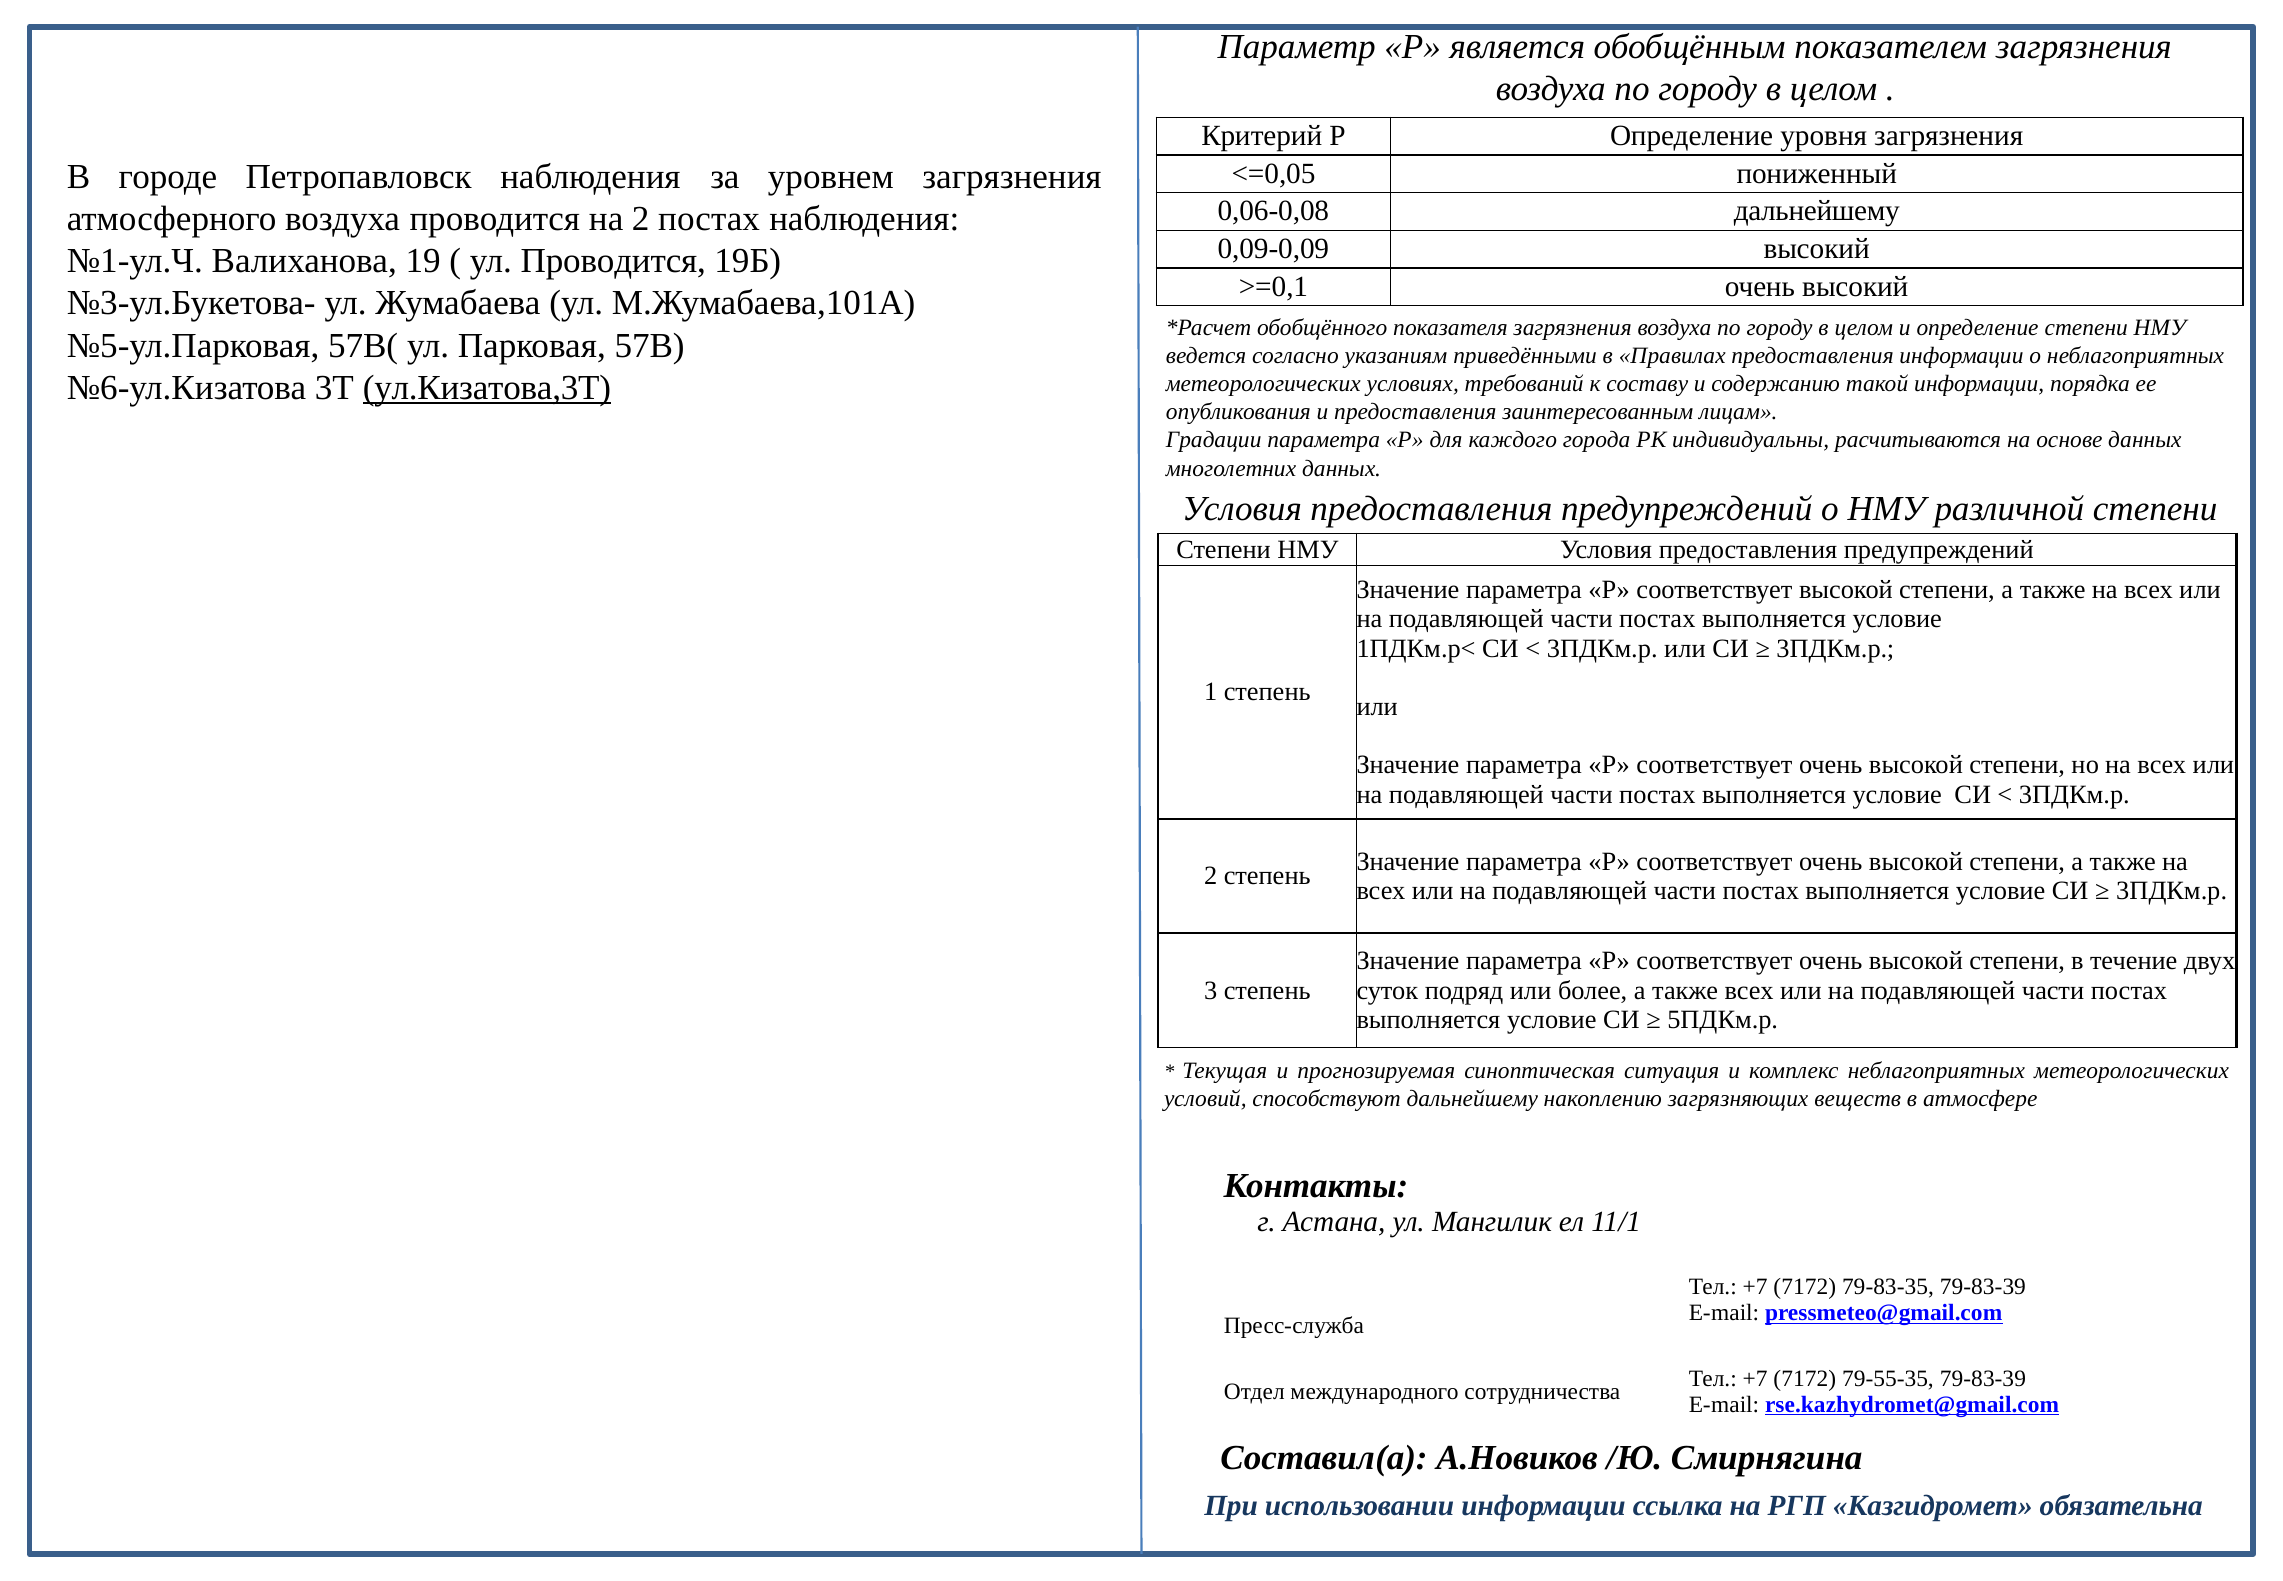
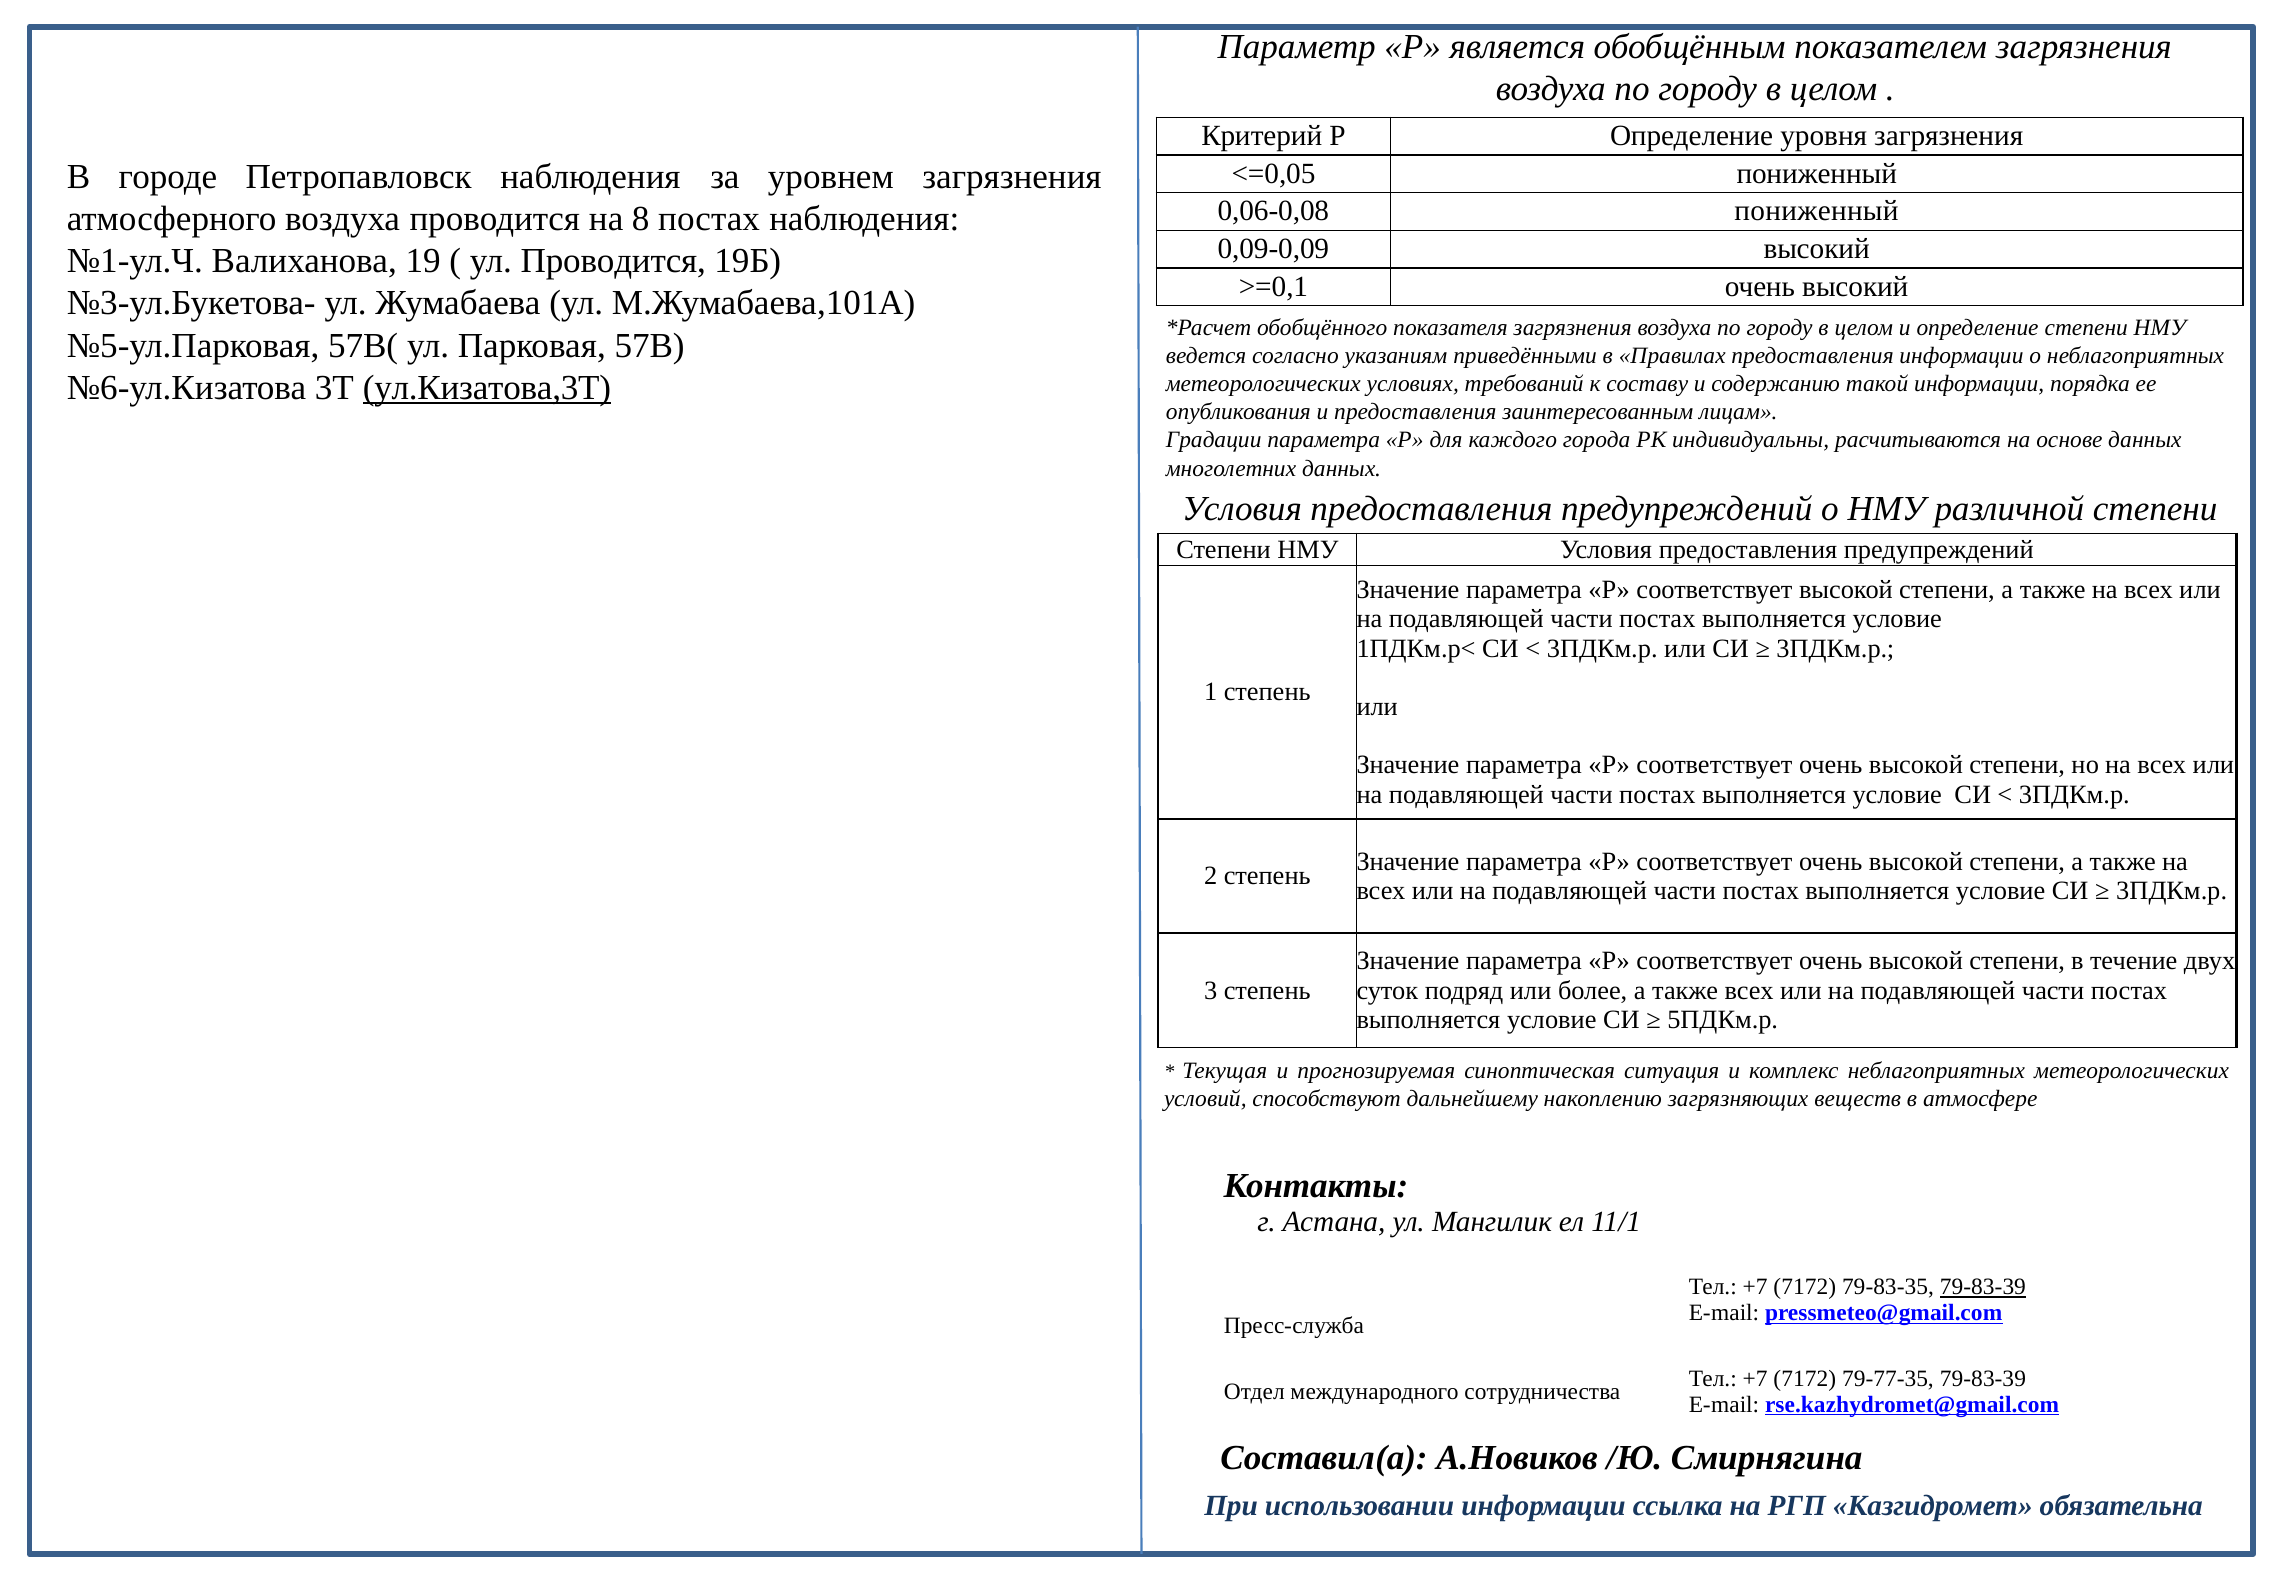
0,06-0,08 дальнейшему: дальнейшему -> пониженный (1817, 211)
на 2: 2 -> 8 (641, 219)
79-83-39 underline: none -> present (1983, 1287)
79-55-35: 79-55-35 -> 79-77-35 (1888, 1378)
